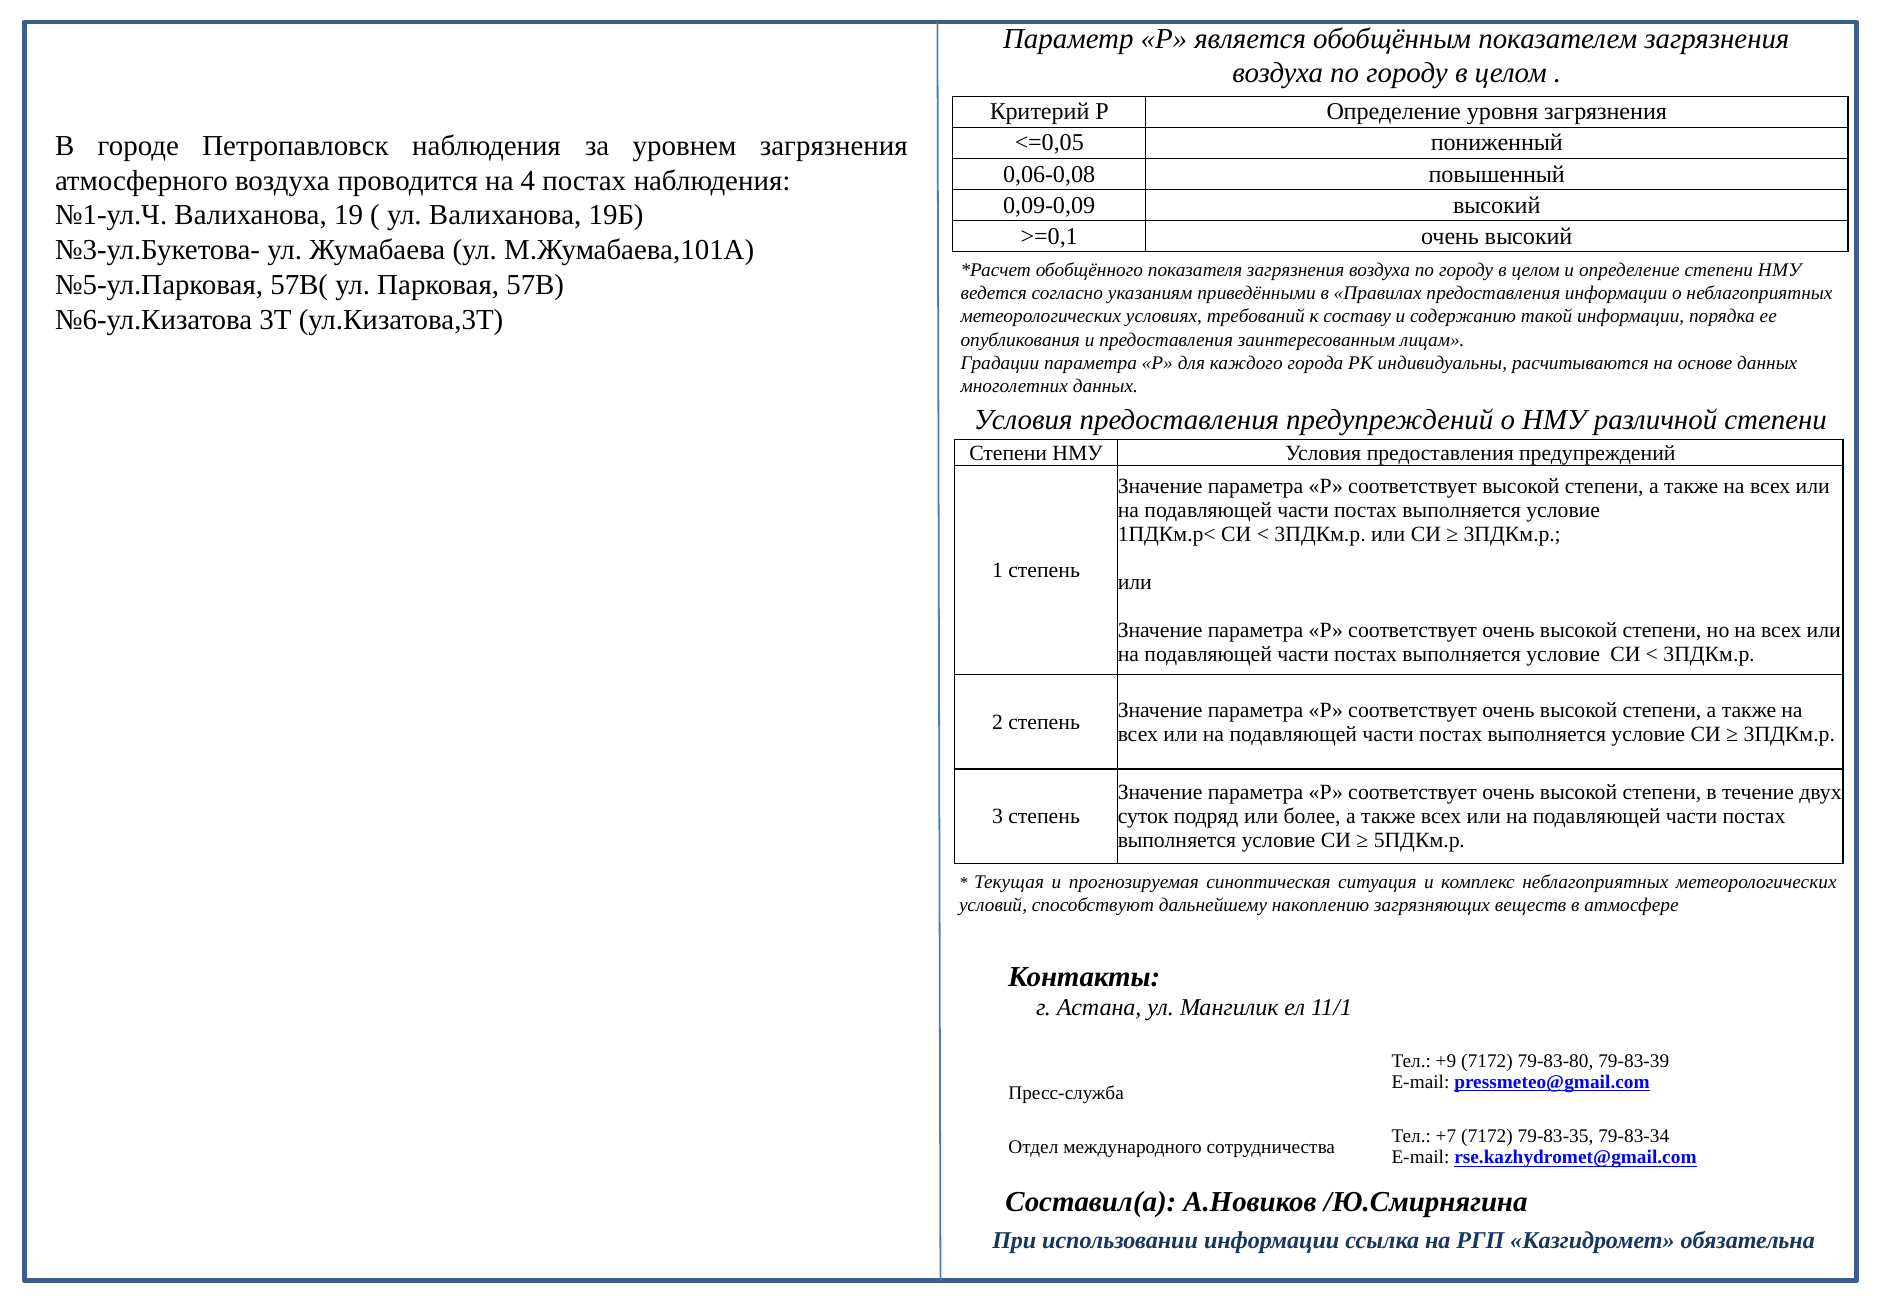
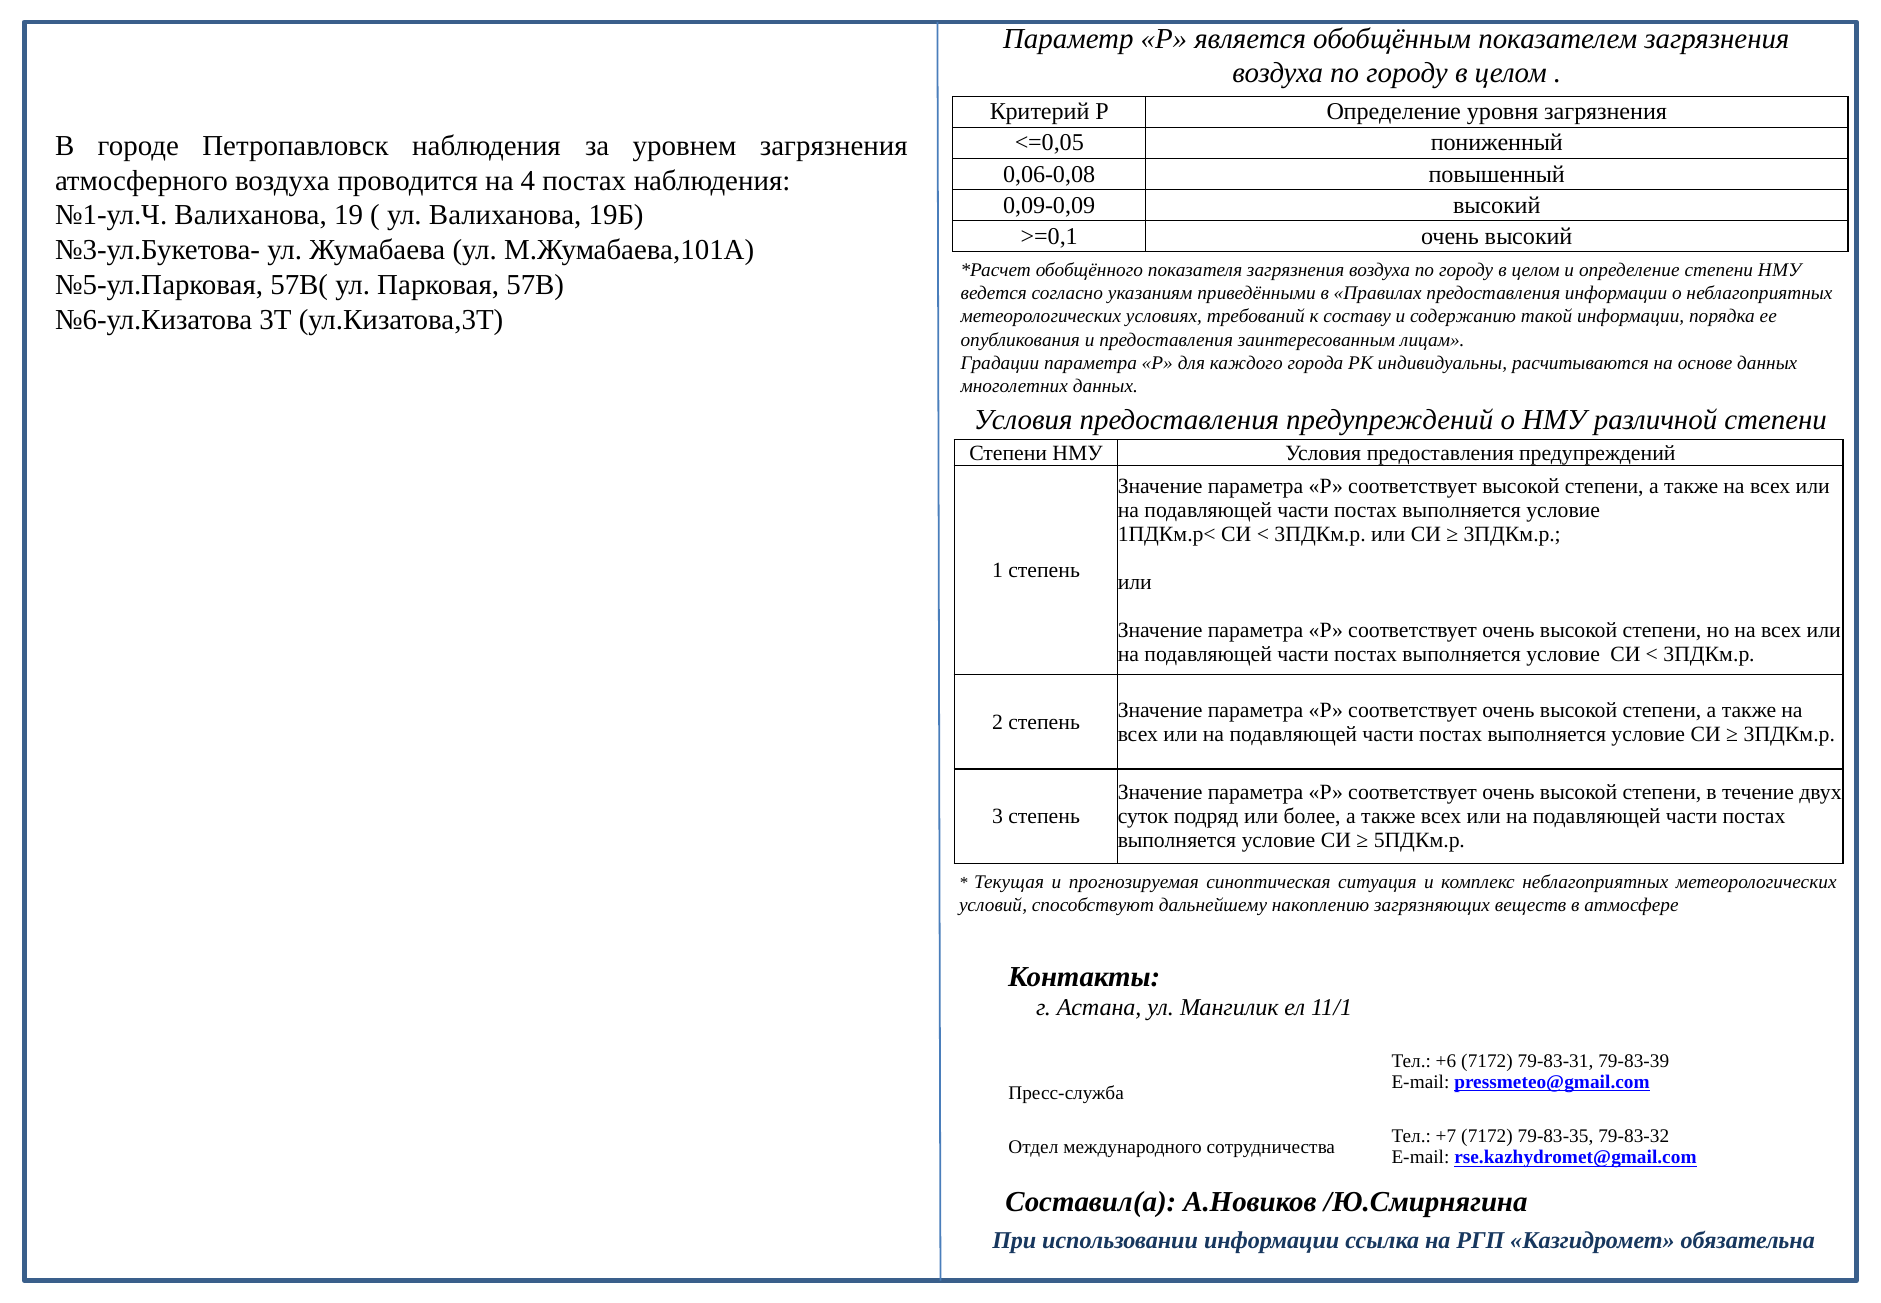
+9: +9 -> +6 (1446, 1060)
79-83-80: 79-83-80 -> 79-83-31 (1556, 1060)
79-83-34: 79-83-34 -> 79-83-32 (1634, 1135)
